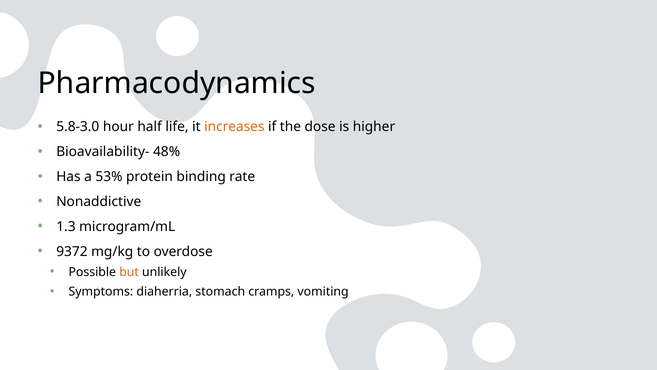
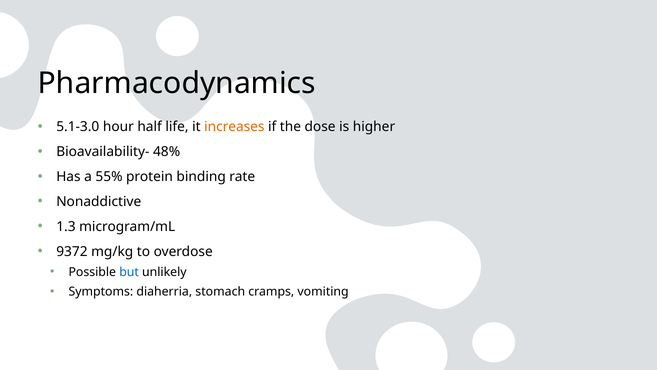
5.8-3.0: 5.8-3.0 -> 5.1-3.0 (78, 127)
53%: 53% -> 55% (109, 177)
but colour: orange -> blue (129, 272)
